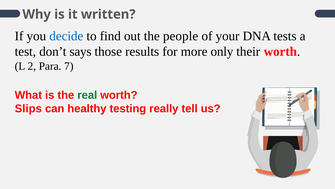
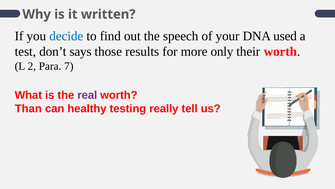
people: people -> speech (181, 36)
tests: tests -> used (285, 36)
real colour: green -> purple (87, 95)
Slips: Slips -> Than (28, 108)
